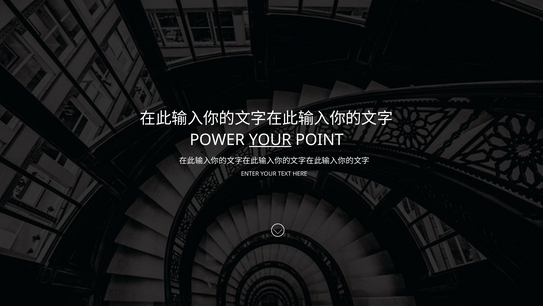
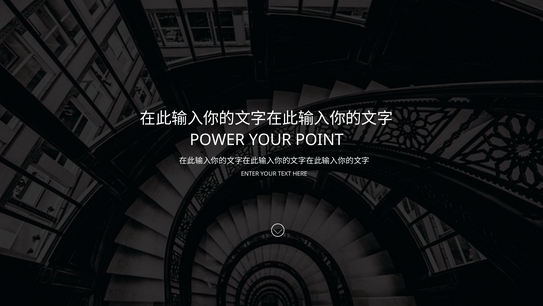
YOUR underline: present -> none (270, 140)
